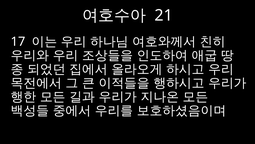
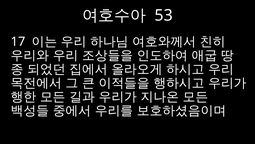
21: 21 -> 53 (164, 15)
